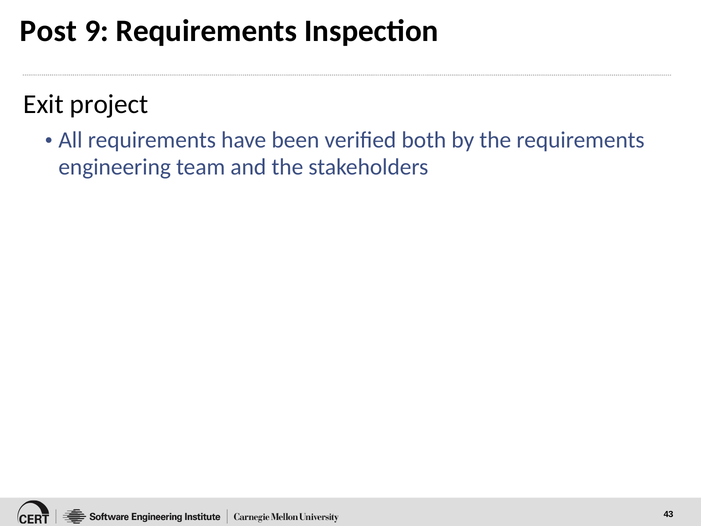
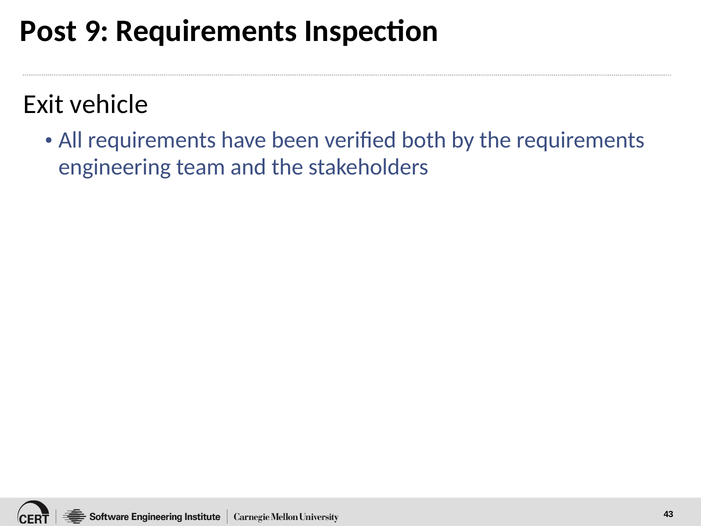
project: project -> vehicle (109, 104)
